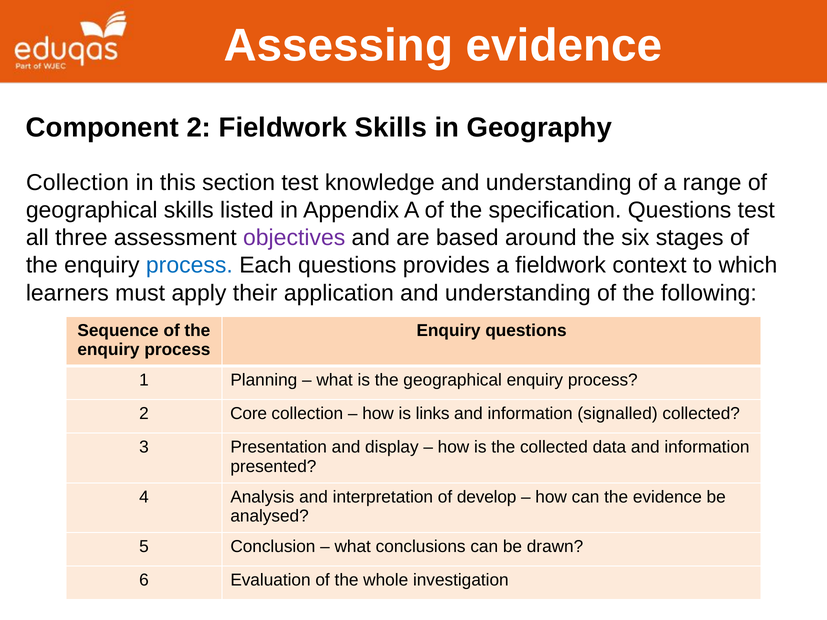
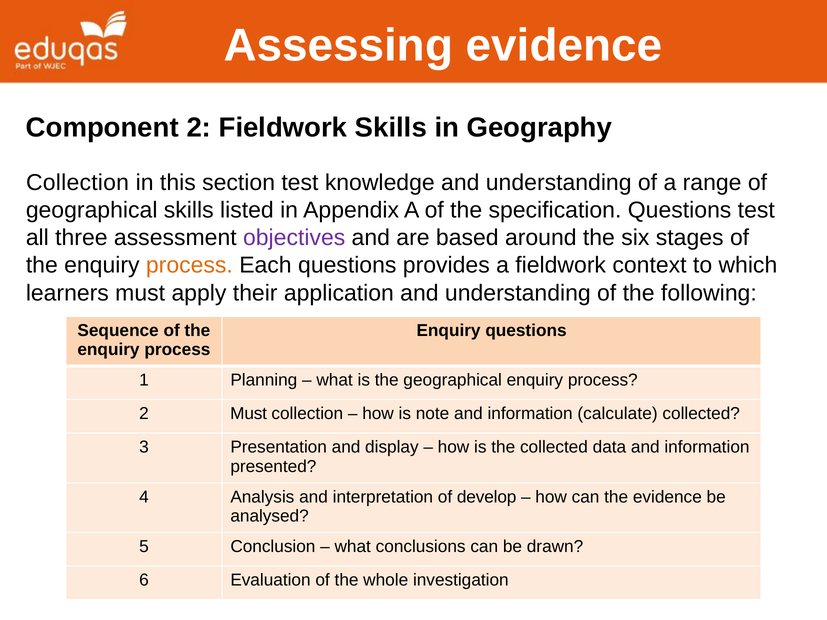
process colour: blue -> orange (189, 265)
2 Core: Core -> Must (249, 414)
links: links -> note (433, 414)
signalled: signalled -> calculate (618, 414)
